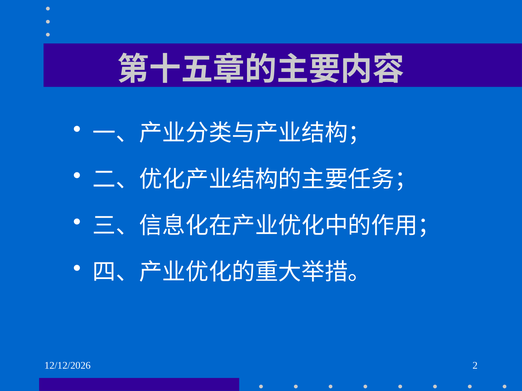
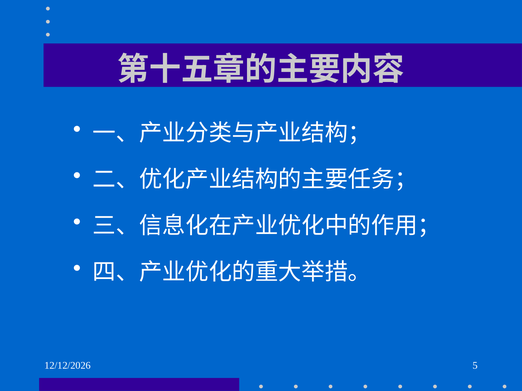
2: 2 -> 5 (475, 366)
